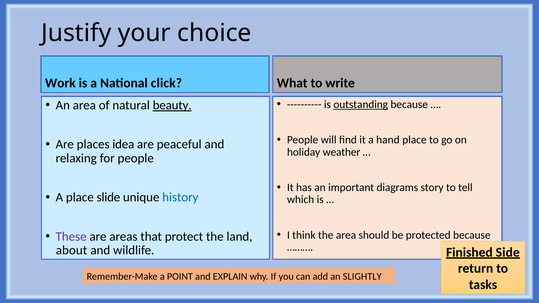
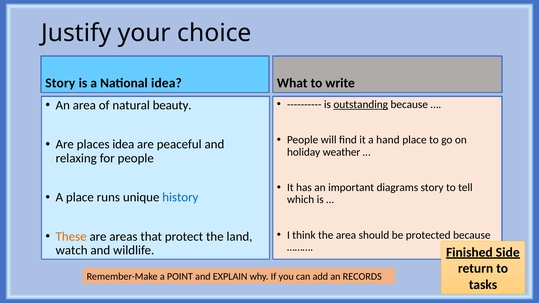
Work: Work -> Story (60, 83)
National click: click -> idea (166, 83)
beauty underline: present -> none (172, 105)
slide: slide -> runs (108, 197)
These colour: purple -> orange (71, 237)
about: about -> watch (72, 251)
SLIGHTLY: SLIGHTLY -> RECORDS (362, 277)
